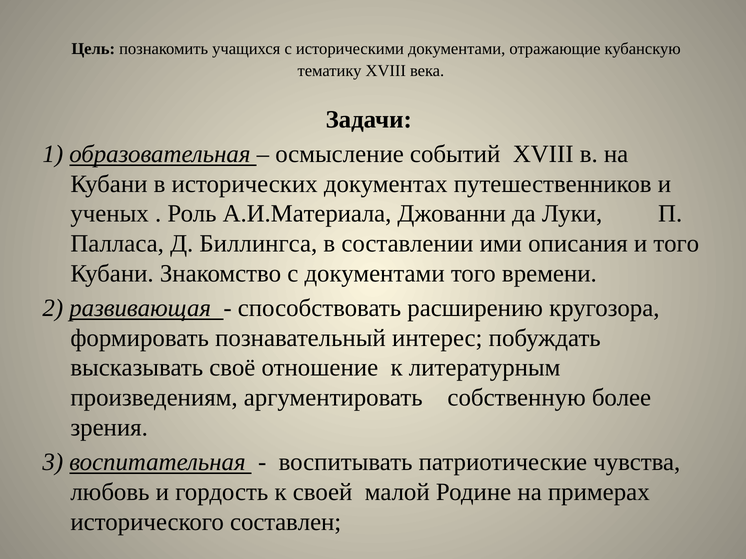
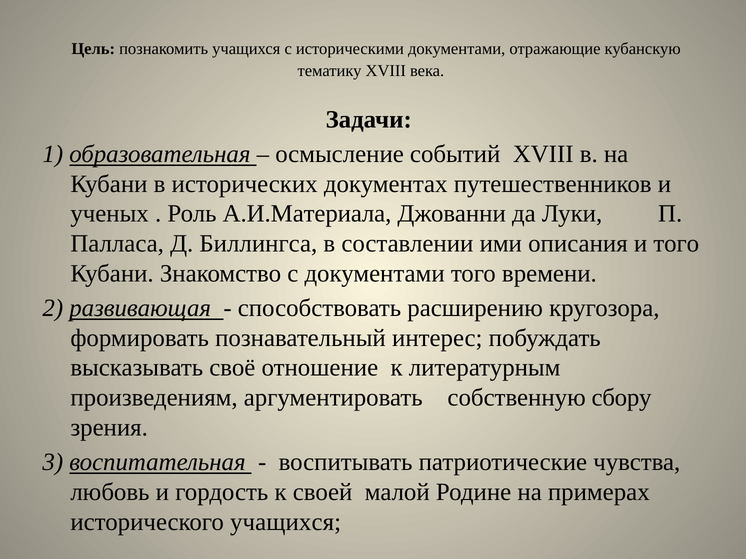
более: более -> сбору (622, 398)
исторического составлен: составлен -> учащихся (286, 522)
